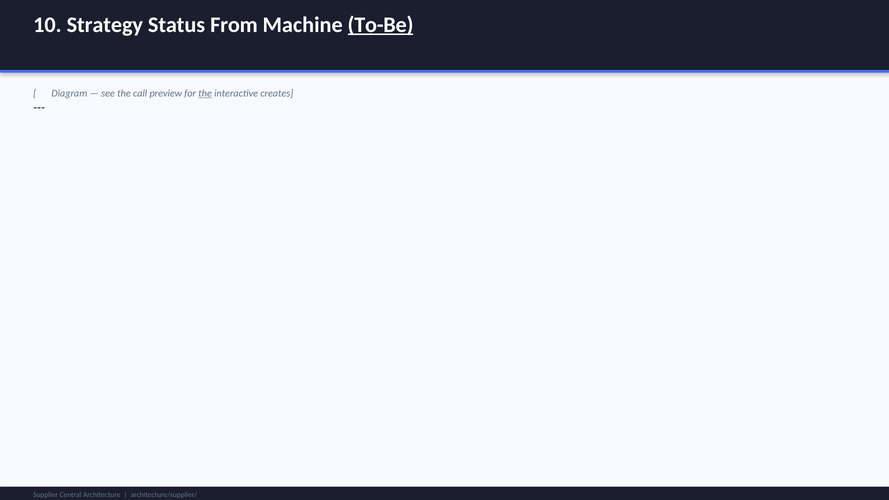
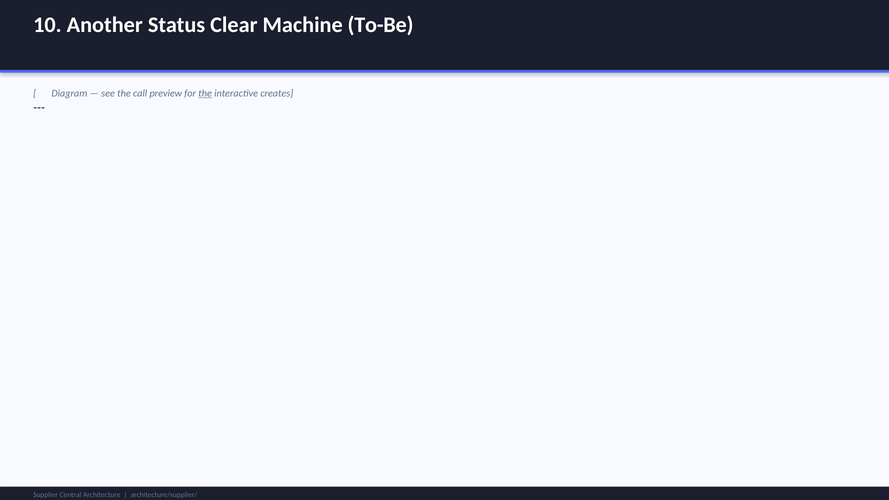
Strategy: Strategy -> Another (105, 25)
From: From -> Clear (234, 25)
To-Be underline: present -> none (381, 25)
